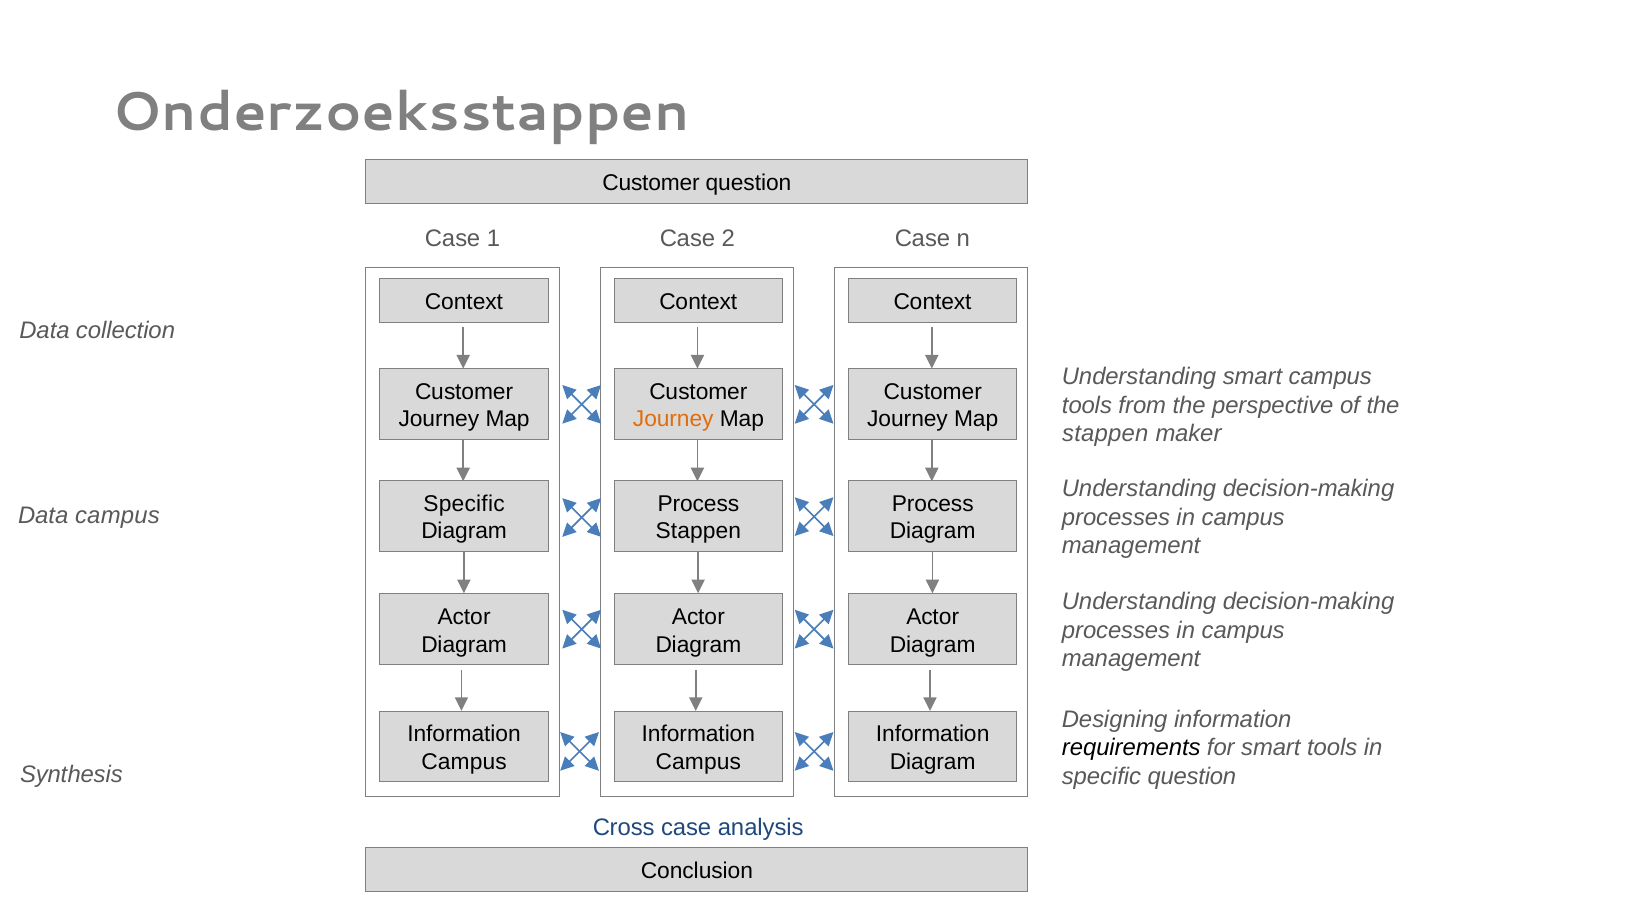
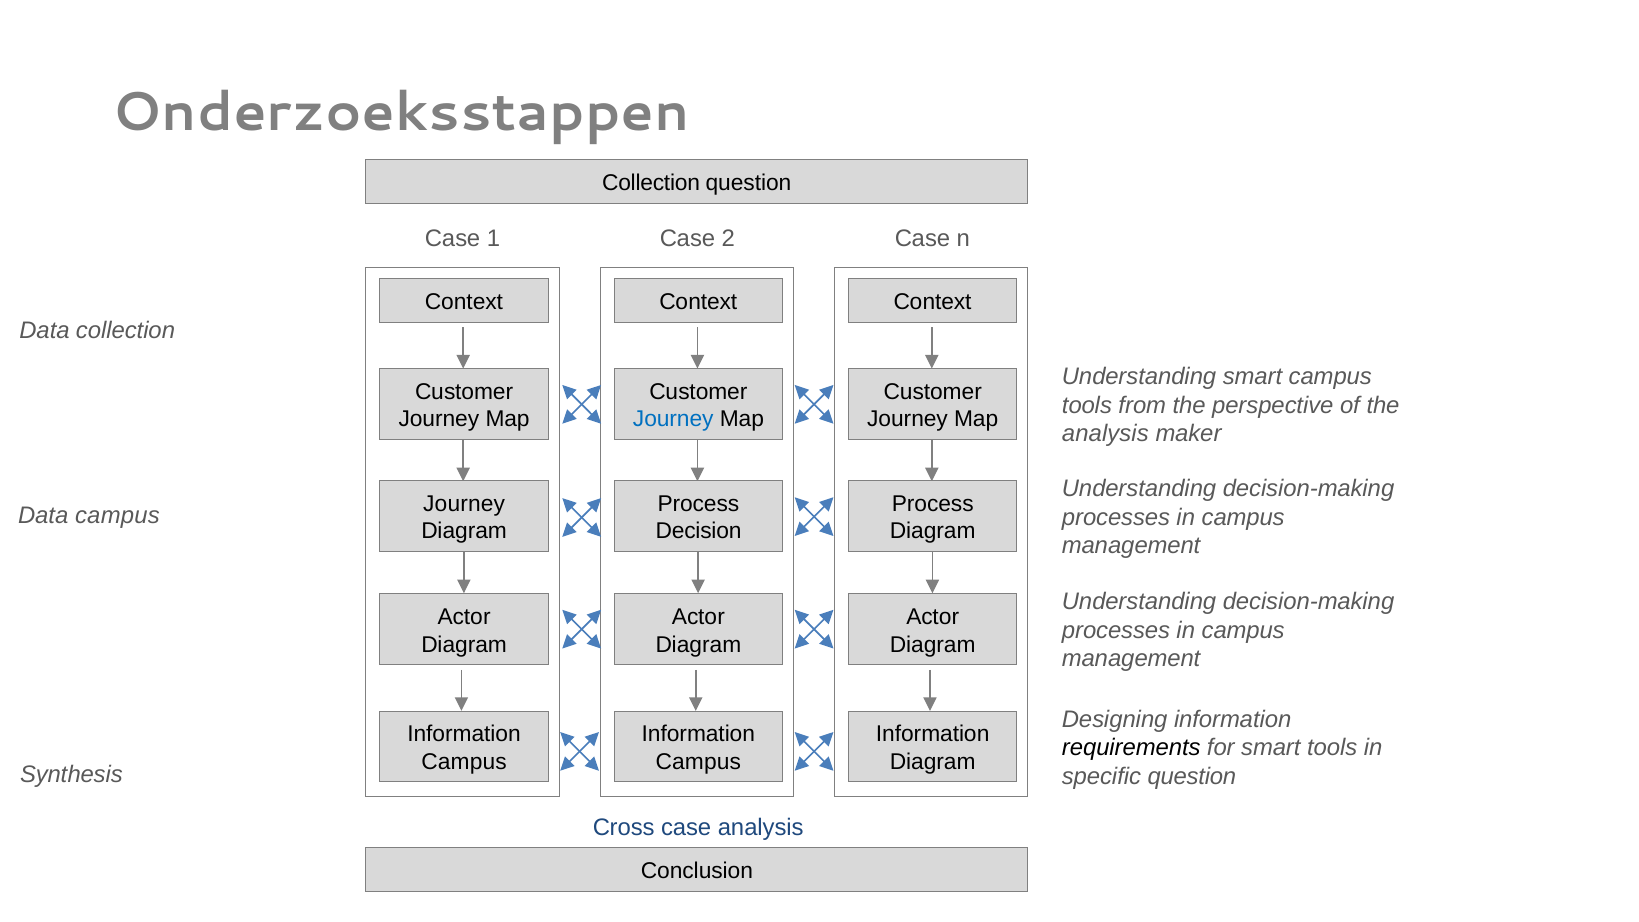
Customer: Customer -> Collection (651, 183)
Journey colour: orange -> blue (673, 419)
stappen: stappen -> analysis (1105, 434)
Specific: Specific -> Journey (464, 504)
Stappen: Stappen -> Decision (699, 531)
